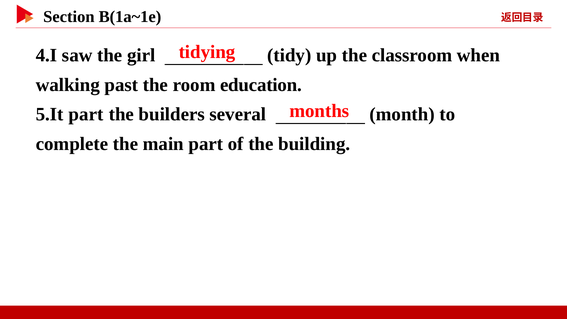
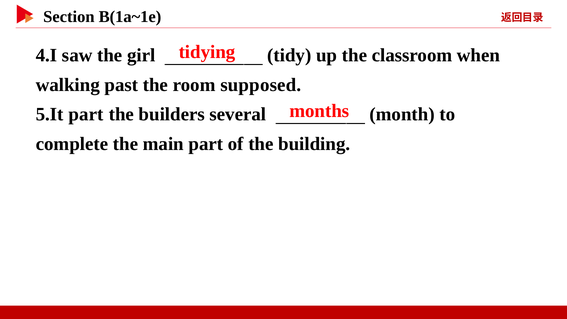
education: education -> supposed (261, 85)
